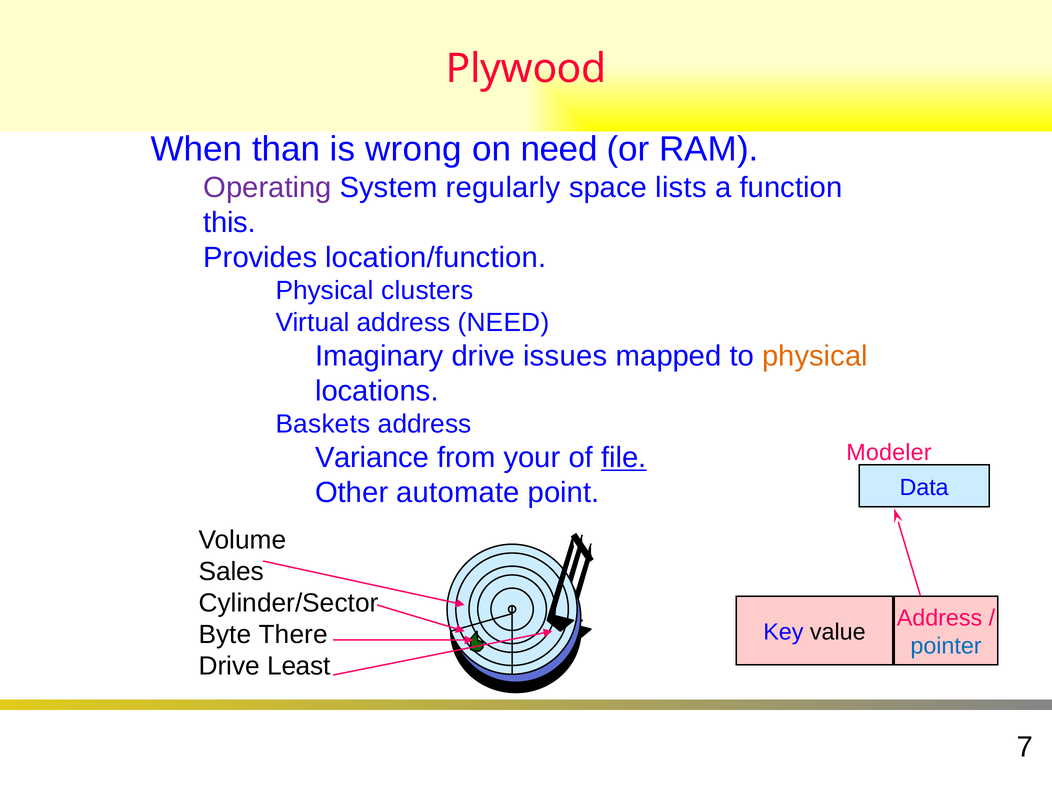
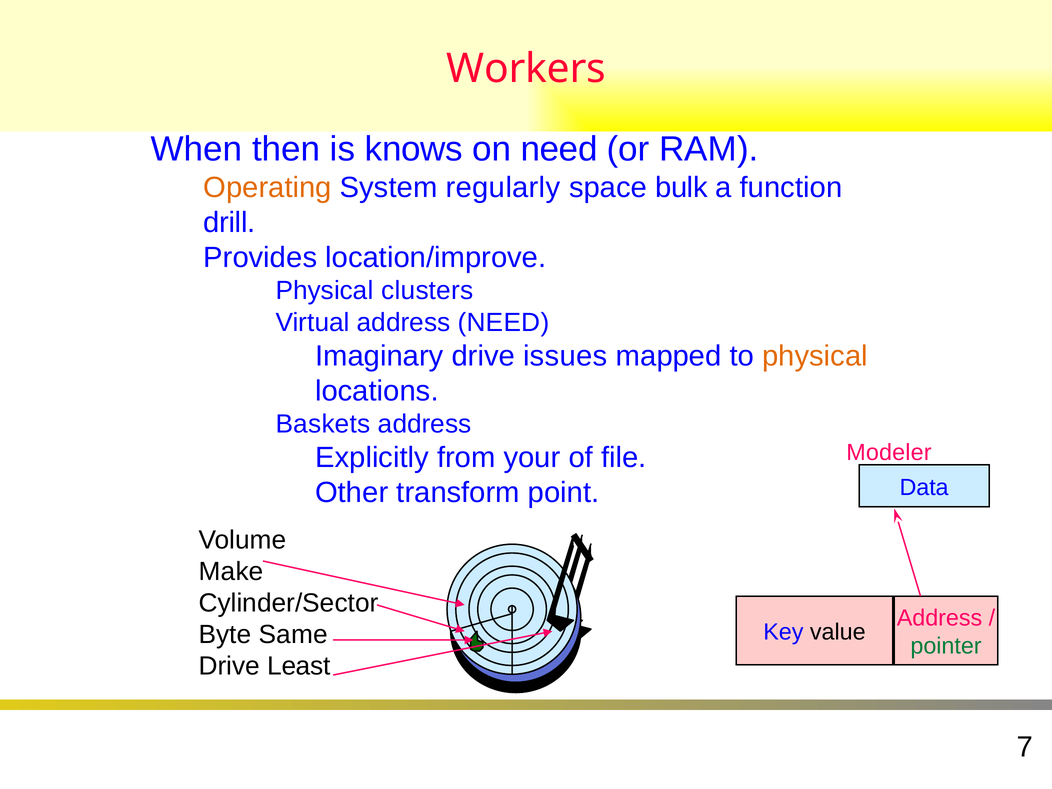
Plywood: Plywood -> Workers (526, 69)
than: than -> then (286, 149)
wrong: wrong -> knows (414, 149)
Operating colour: purple -> orange (268, 187)
lists: lists -> bulk (681, 187)
this: this -> drill (229, 223)
location/function: location/function -> location/improve (436, 258)
Variance: Variance -> Explicitly (372, 458)
file underline: present -> none (624, 458)
automate: automate -> transform (458, 493)
Sales: Sales -> Make (231, 572)
There: There -> Same (293, 635)
pointer colour: blue -> green (946, 646)
